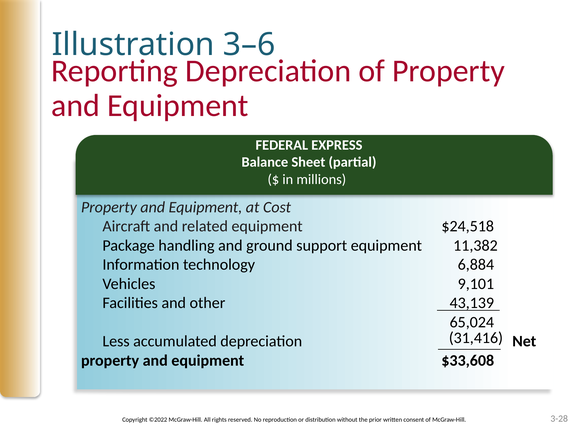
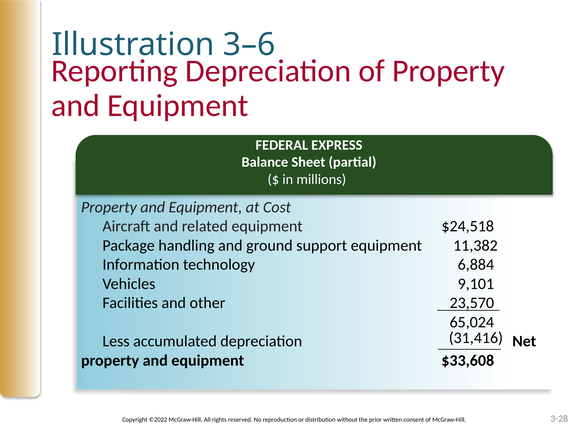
43,139: 43,139 -> 23,570 (472, 303)
